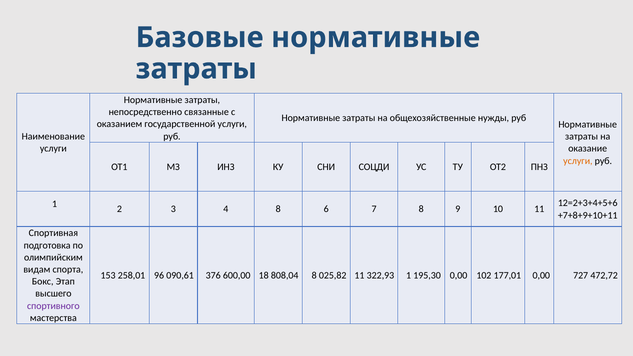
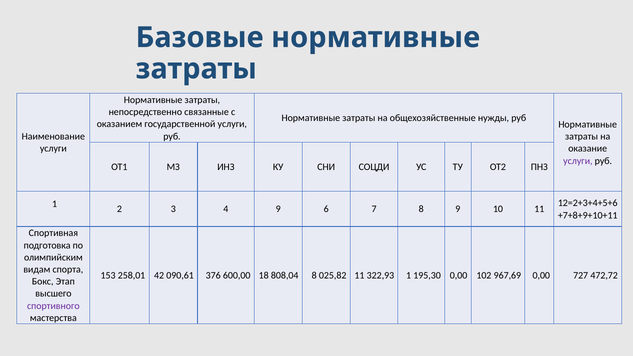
услуги colour: orange -> purple (578, 161)
4 8: 8 -> 9 (278, 209)
96: 96 -> 42 (159, 276)
177,01: 177,01 -> 967,69 (507, 276)
